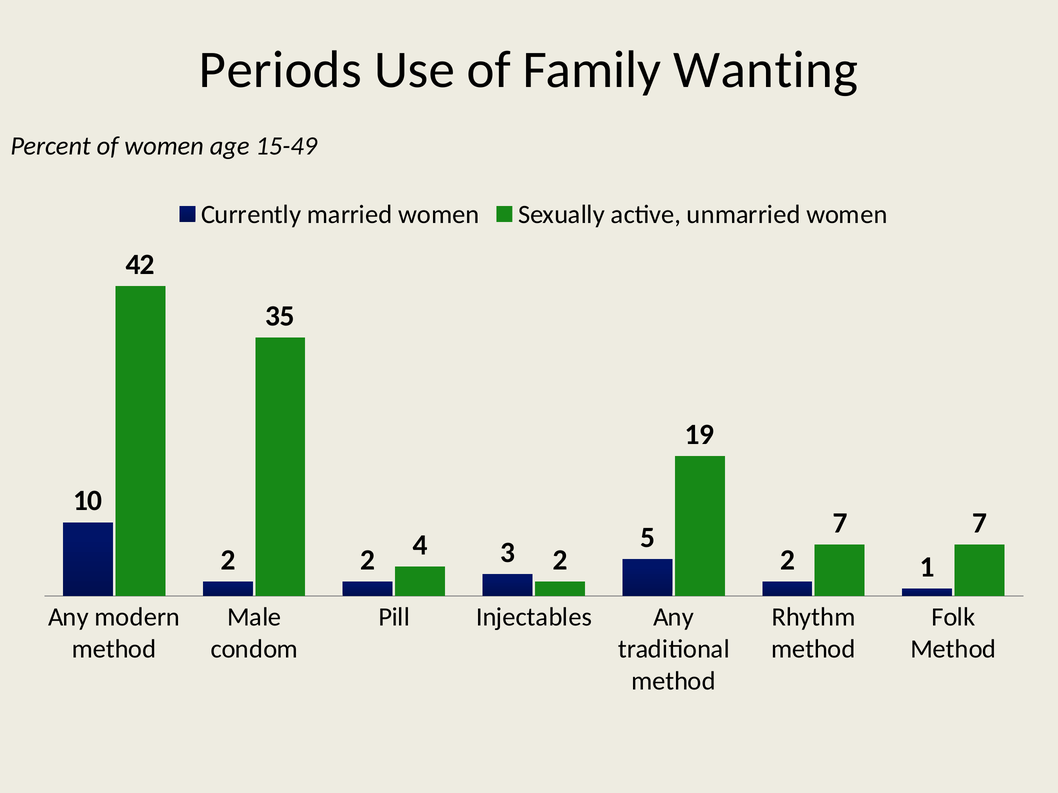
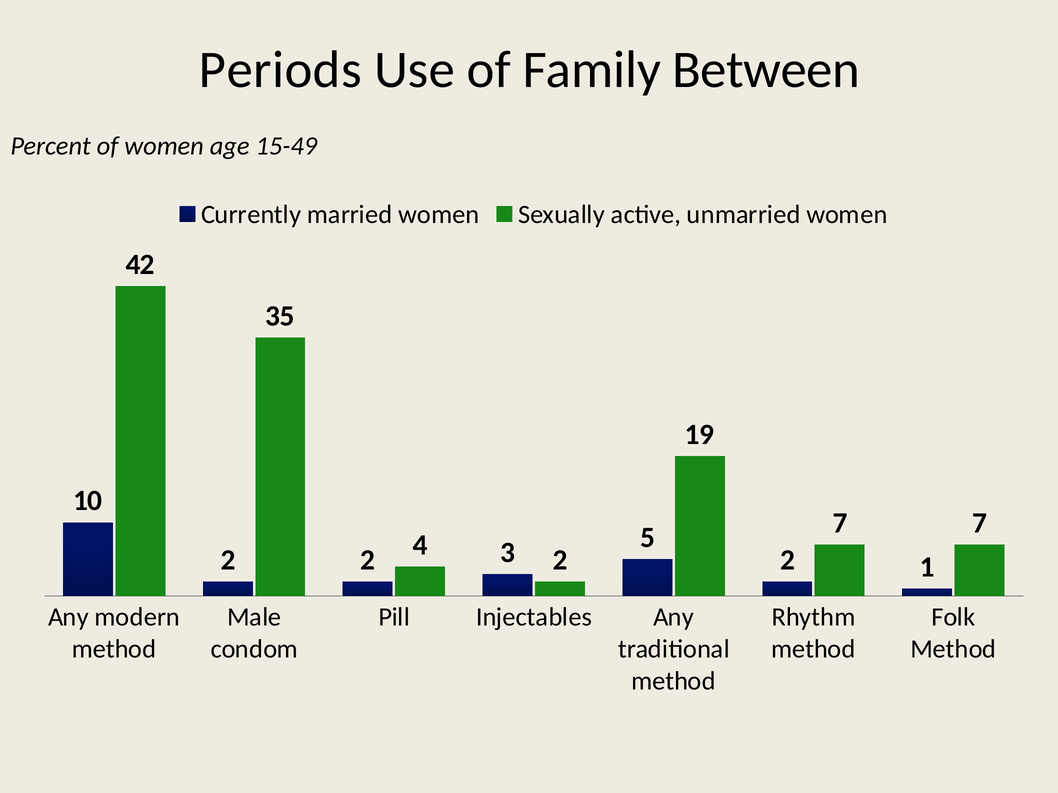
Wanting: Wanting -> Between (766, 70)
